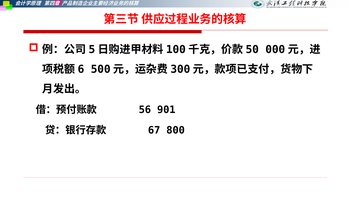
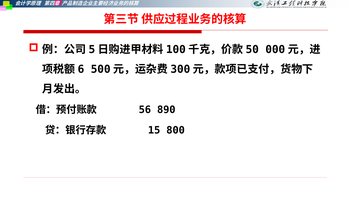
901: 901 -> 890 (166, 110)
67: 67 -> 15 (154, 130)
